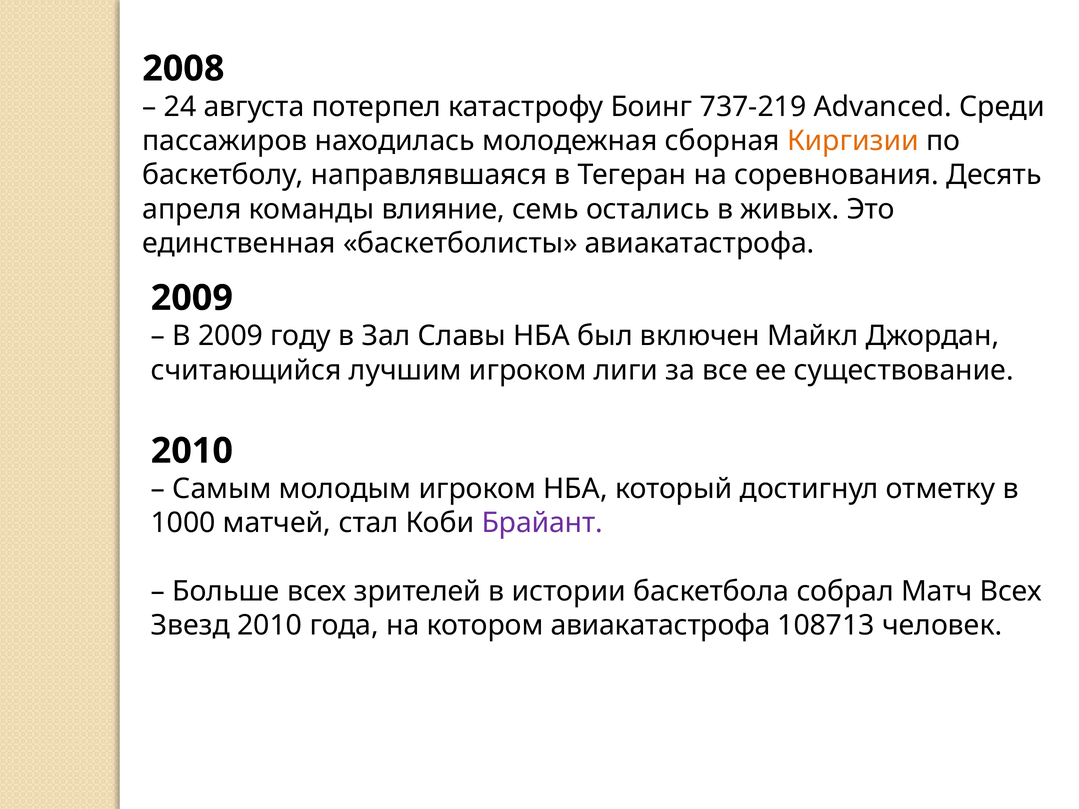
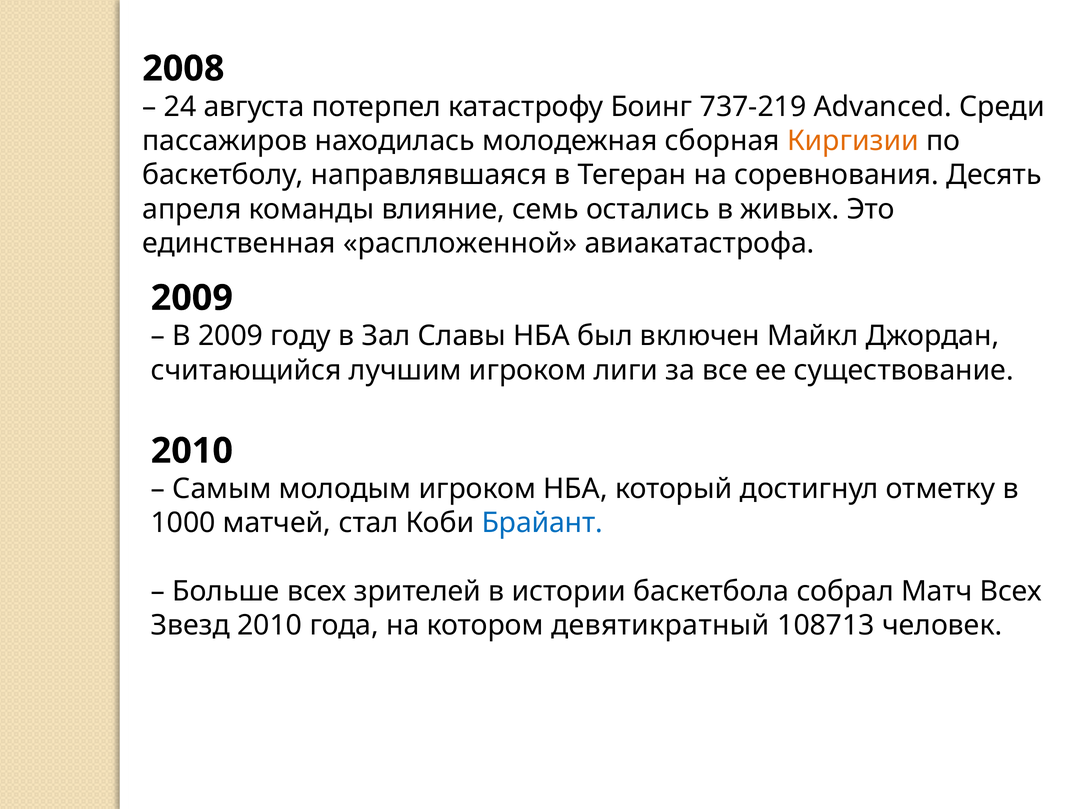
баскетболисты: баскетболисты -> распложенной (460, 243)
Брайант colour: purple -> blue (542, 523)
котором авиакатастрофа: авиакатастрофа -> девятикратный (660, 626)
